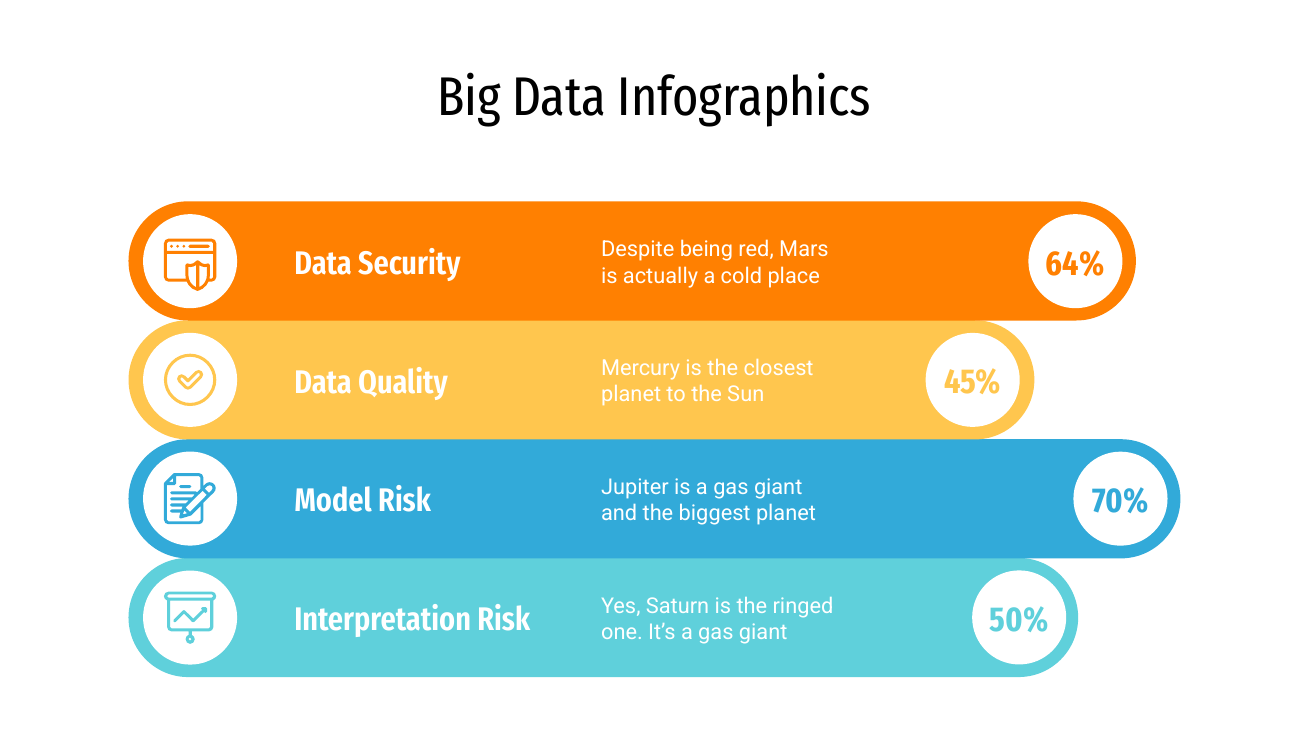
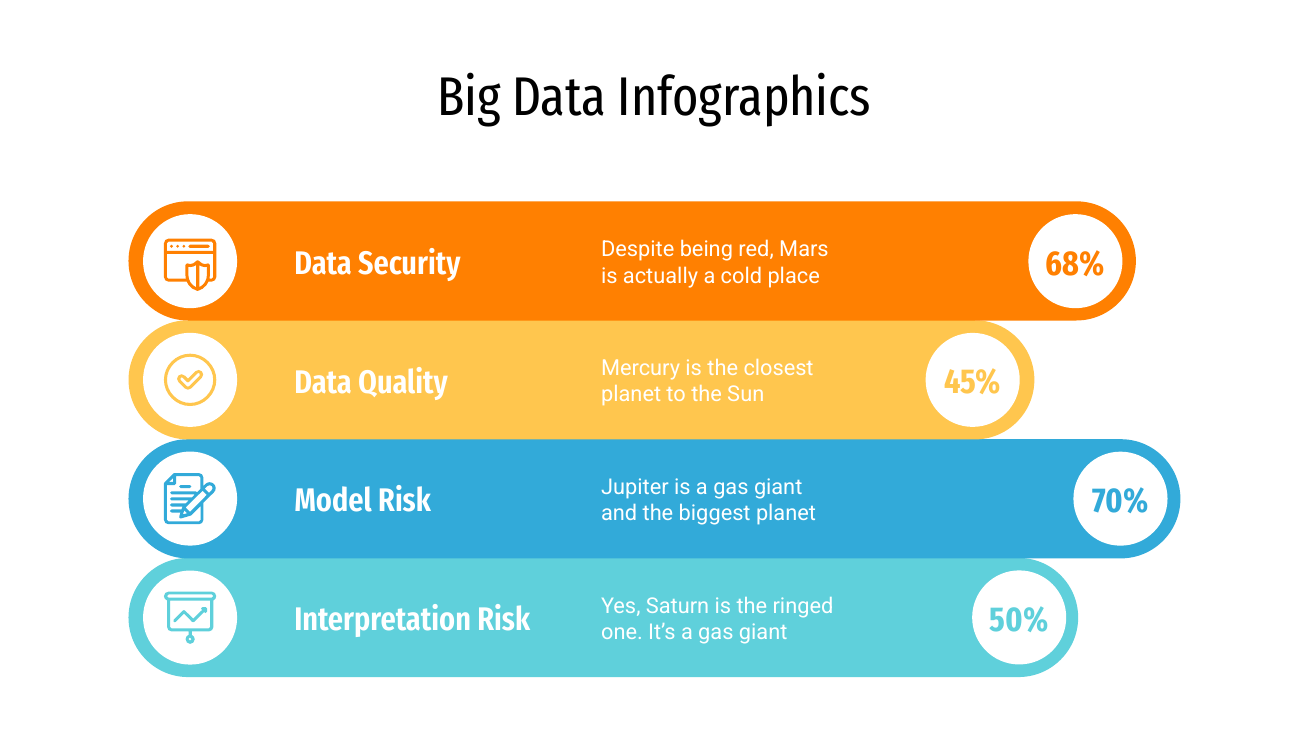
64%: 64% -> 68% (1075, 264)
